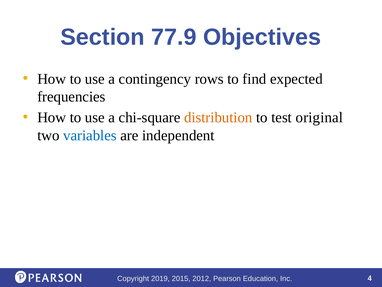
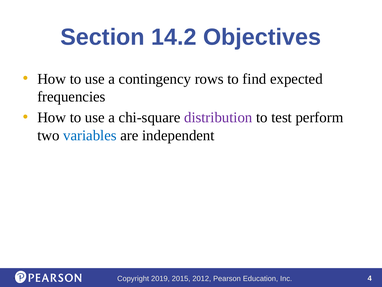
77.9: 77.9 -> 14.2 (174, 37)
distribution colour: orange -> purple (218, 117)
original: original -> perform (319, 117)
